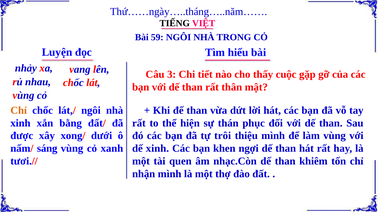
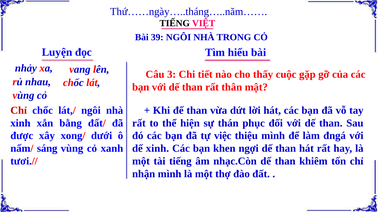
59: 59 -> 39 (157, 37)
Chỉ colour: orange -> red (19, 110)
trôi: trôi -> việc (223, 136)
làm vùng: vùng -> đngá (335, 136)
tài quen: quen -> tiếng (180, 161)
